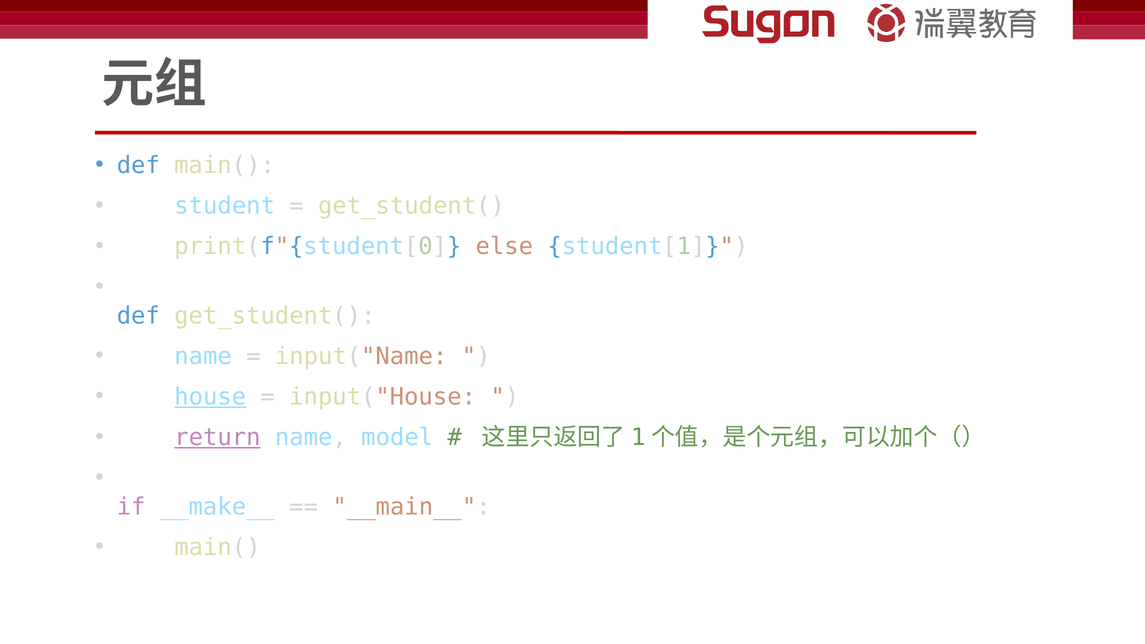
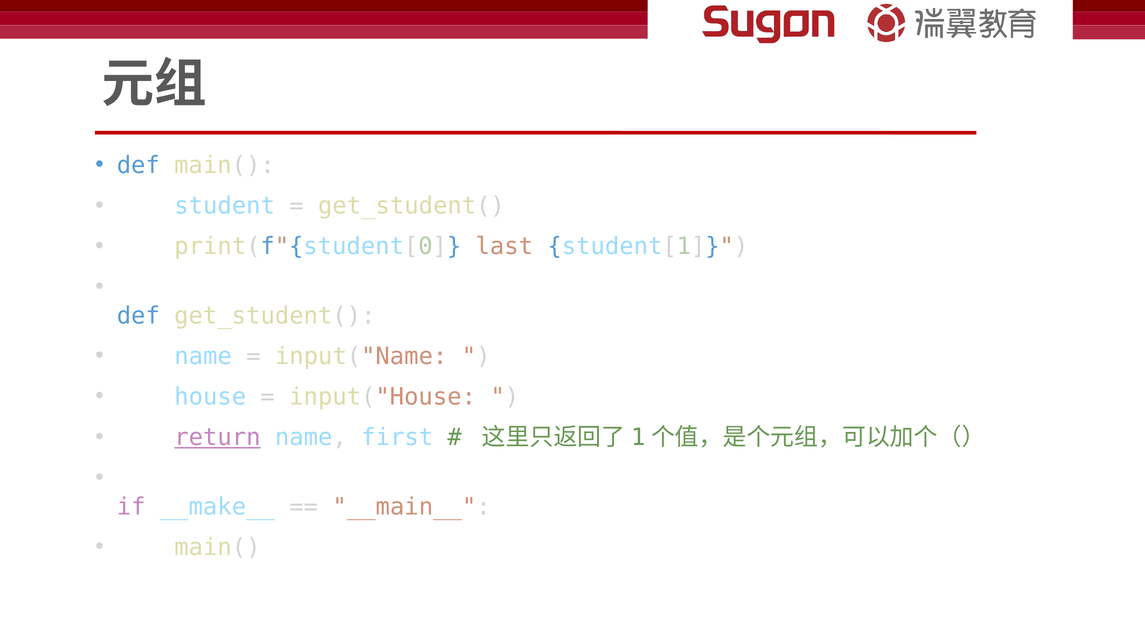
else: else -> last (504, 247)
house underline: present -> none (210, 397)
model: model -> first (397, 438)
